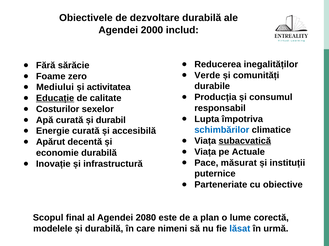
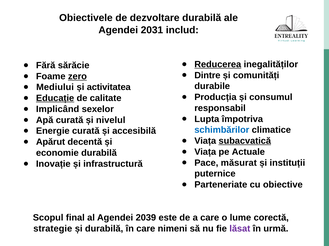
2000: 2000 -> 2031 (152, 30)
Reducerea underline: none -> present (218, 65)
Verde: Verde -> Dintre (207, 75)
zero underline: none -> present (77, 77)
Costurilor: Costurilor -> Implicând (58, 109)
durabil: durabil -> nivelul (111, 120)
2080: 2080 -> 2039 (146, 218)
a plan: plan -> care (210, 218)
modelele: modelele -> strategie (53, 229)
lăsat colour: blue -> purple (240, 229)
